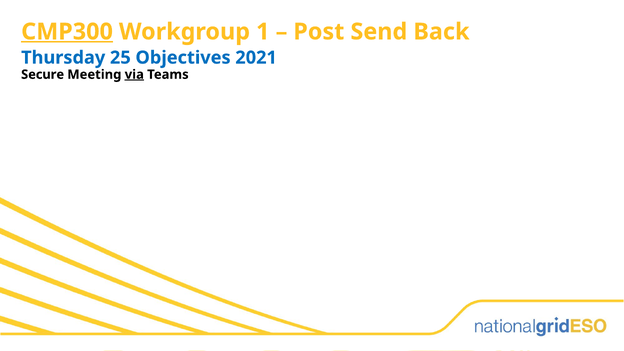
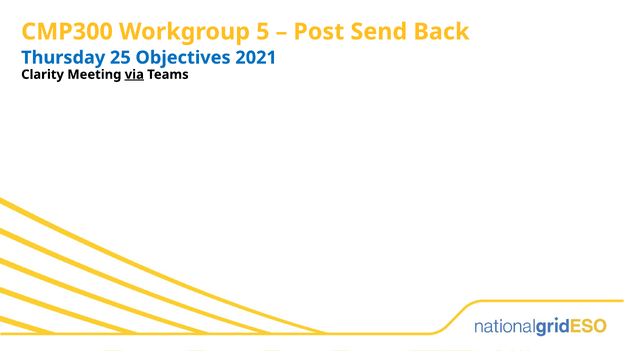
CMP300 underline: present -> none (67, 32)
1: 1 -> 5 (263, 32)
Secure: Secure -> Clarity (43, 75)
